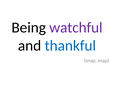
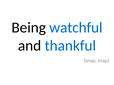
watchful colour: purple -> blue (76, 28)
